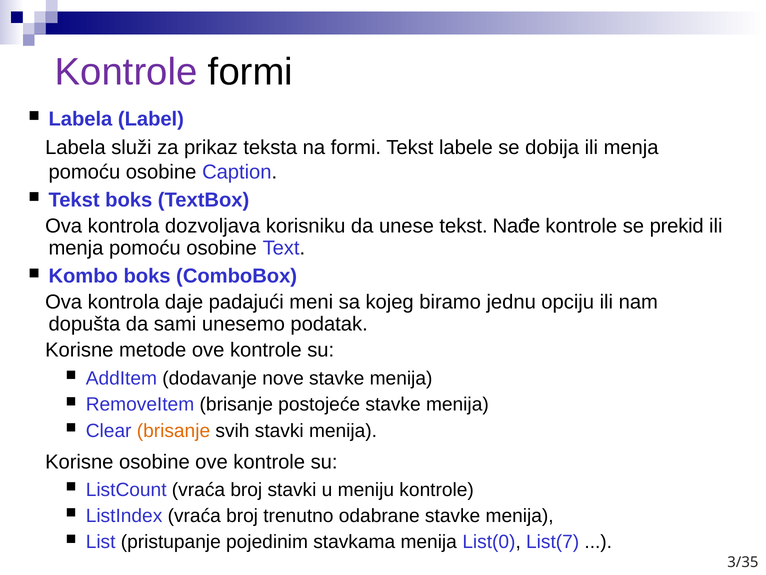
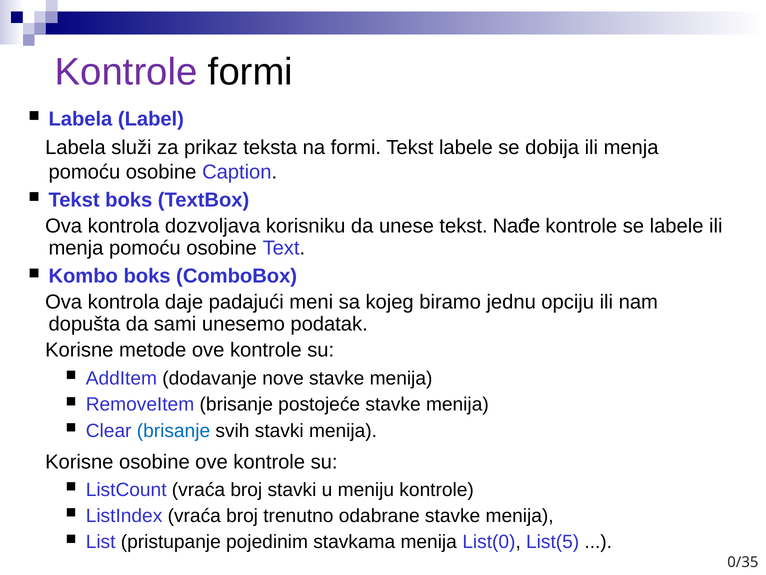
se prekid: prekid -> labele (677, 226)
brisanje colour: orange -> blue (173, 430)
List(7: List(7 -> List(5 (553, 542)
3/35: 3/35 -> 0/35 (743, 562)
